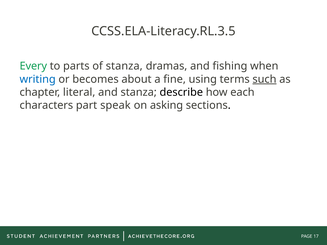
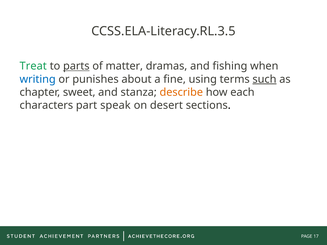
Every: Every -> Treat (33, 66)
parts underline: none -> present (76, 66)
of stanza: stanza -> matter (124, 66)
becomes: becomes -> punishes (96, 79)
literal: literal -> sweet (79, 92)
describe colour: black -> orange (181, 92)
asking: asking -> desert (166, 105)
